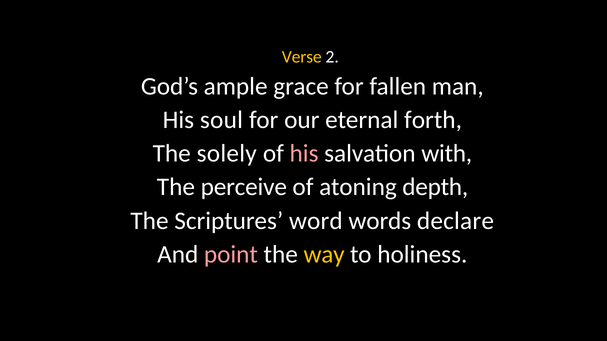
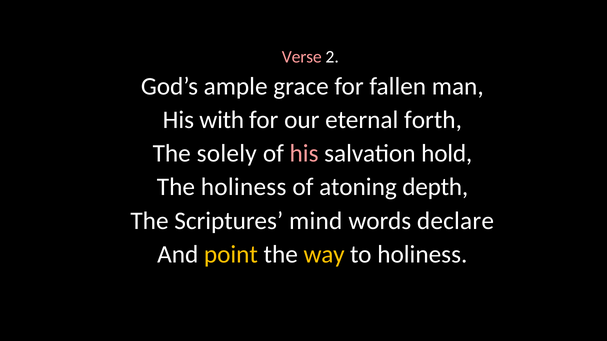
Verse colour: yellow -> pink (302, 57)
soul: soul -> with (222, 120)
with: with -> hold (447, 154)
The perceive: perceive -> holiness (244, 187)
word: word -> mind (316, 221)
point colour: pink -> yellow (231, 255)
